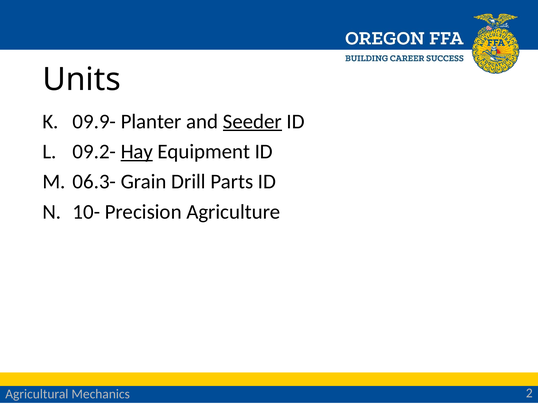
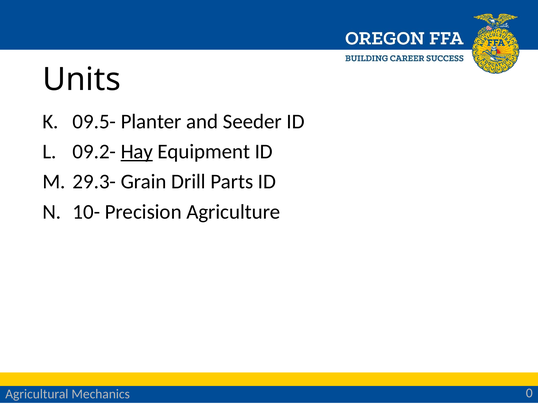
09.9-: 09.9- -> 09.5- (94, 121)
Seeder underline: present -> none (252, 121)
06.3-: 06.3- -> 29.3- (94, 181)
2: 2 -> 0 (529, 393)
